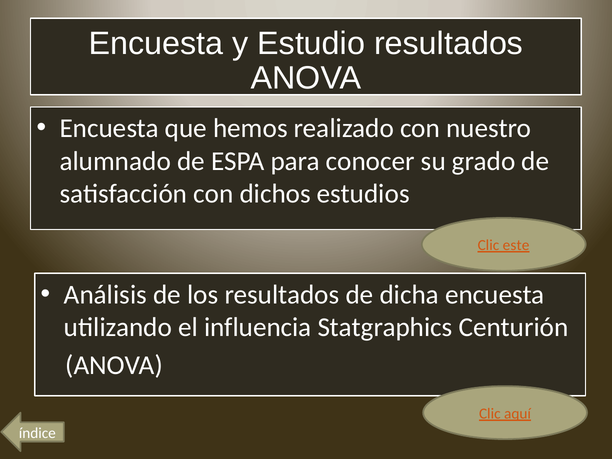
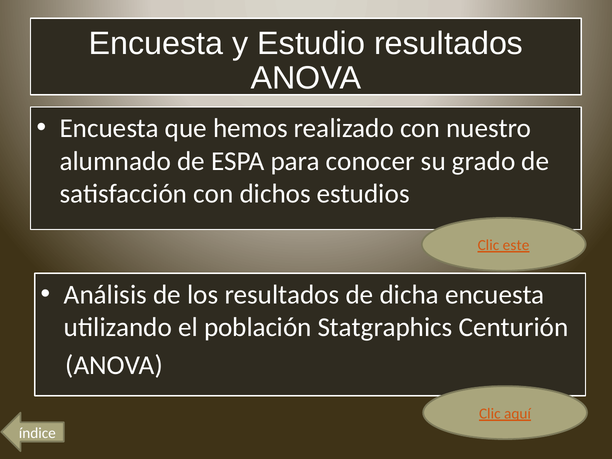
influencia: influencia -> población (258, 327)
